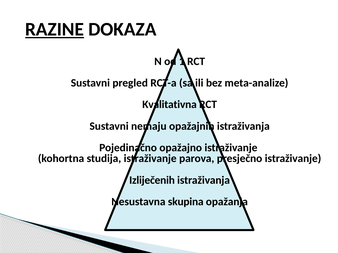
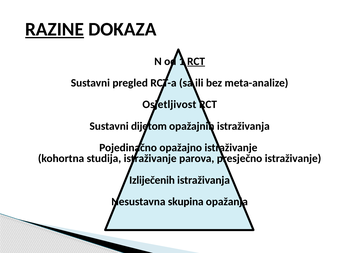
RCT underline: none -> present (196, 61)
Kvalitativna: Kvalitativna -> Osjetljivost (169, 105)
nemaju: nemaju -> dijetom (149, 126)
